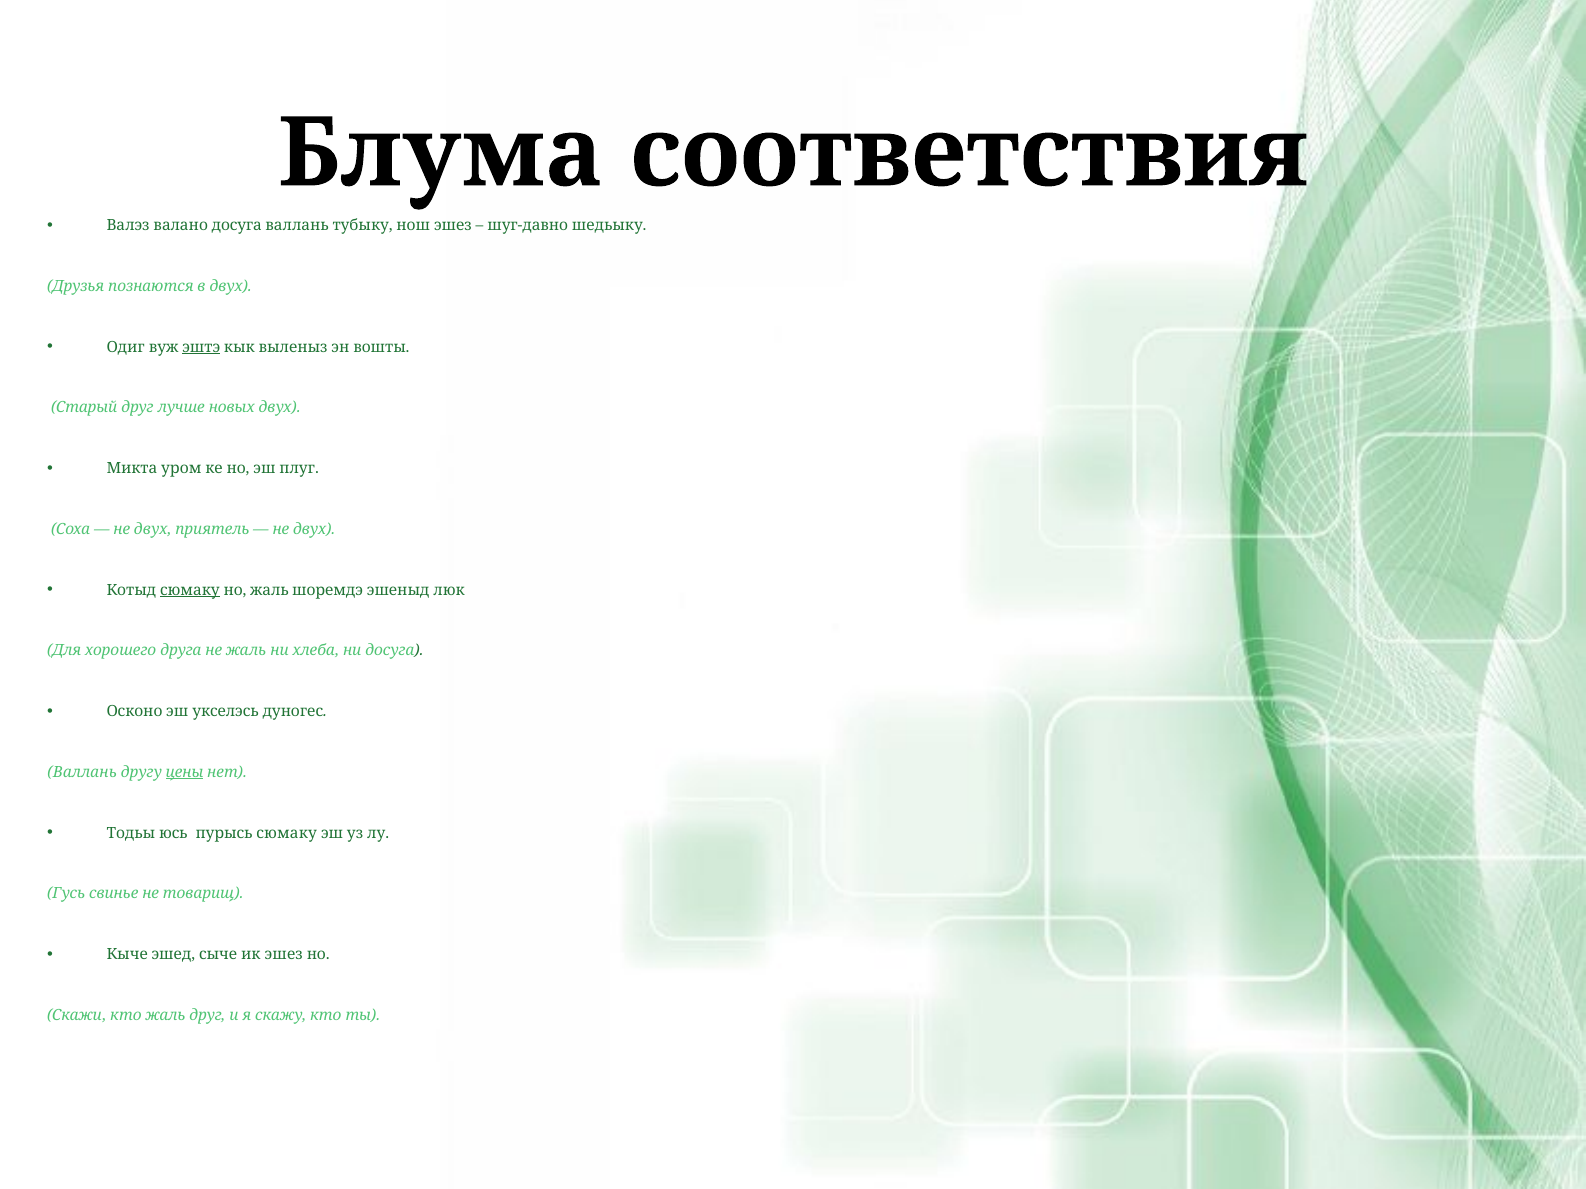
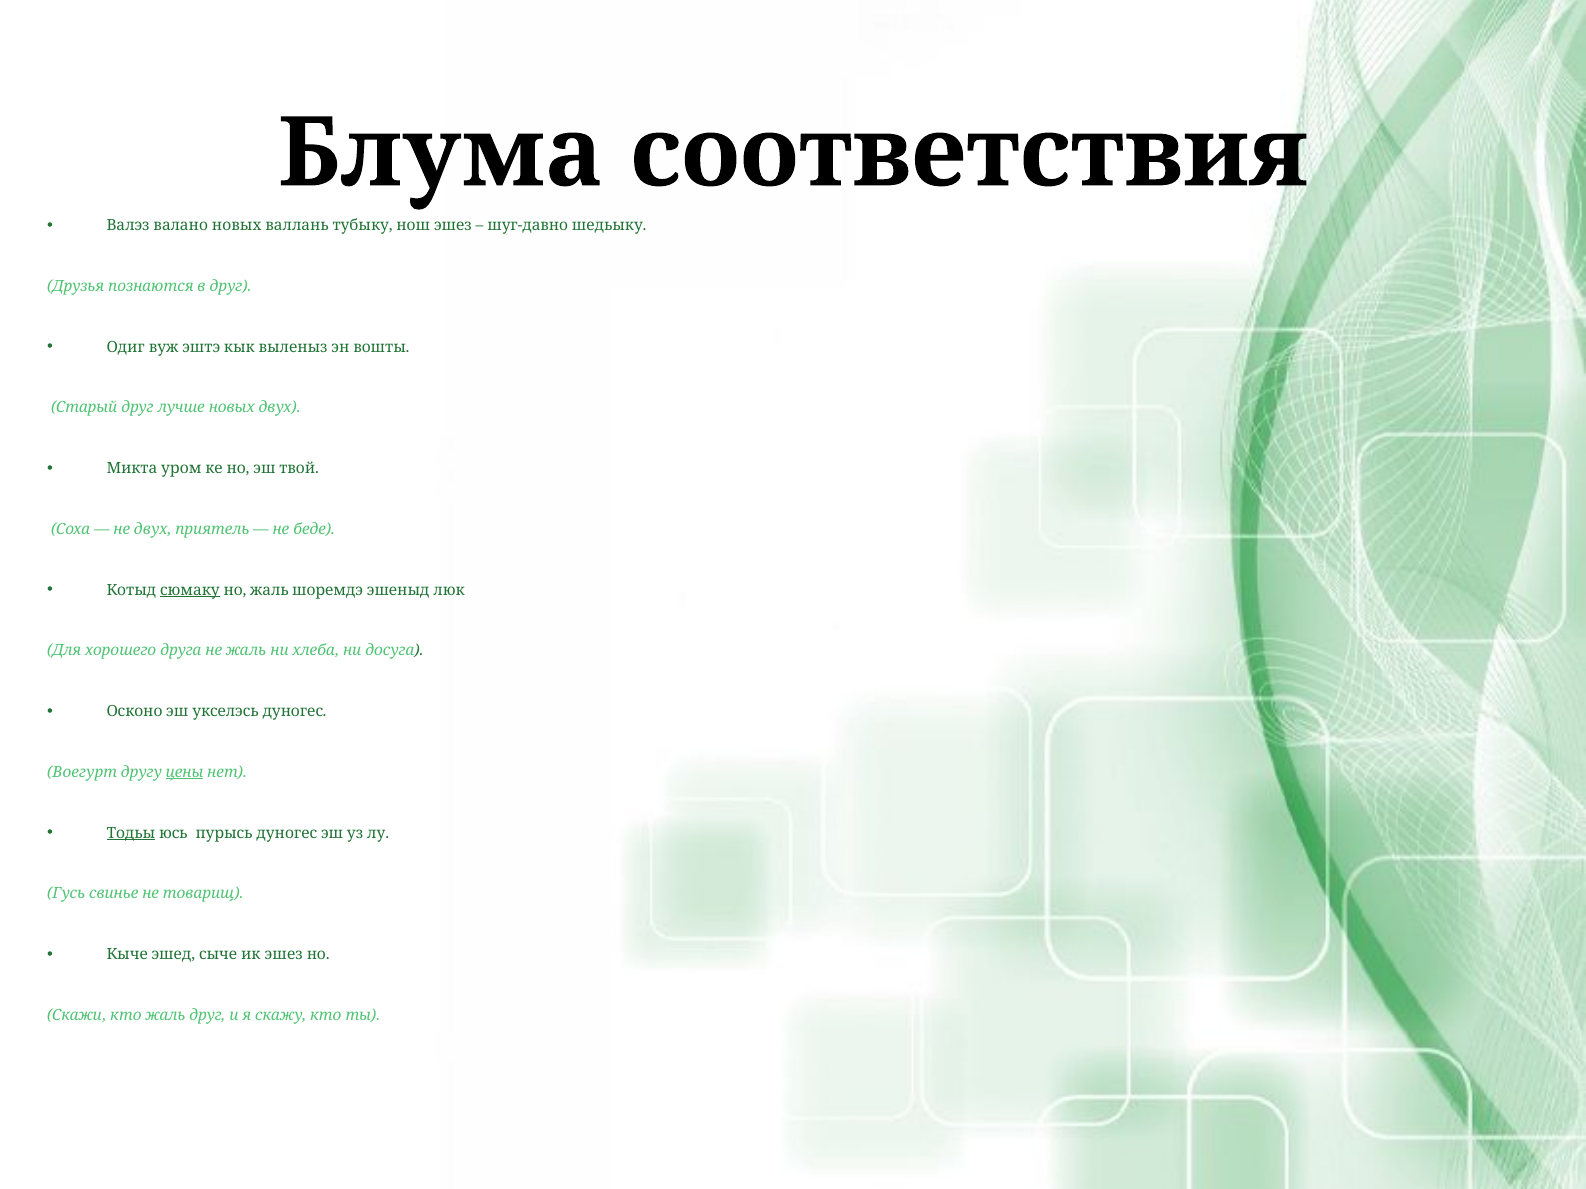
валано досуга: досуга -> новых (237, 226)
в двух: двух -> друг (231, 287)
эштэ underline: present -> none (201, 347)
плуг: плуг -> твой (299, 469)
двух: двух -> беде (314, 530)
Валлань: Валлань -> Воегурт (82, 773)
Тодьы underline: none -> present (131, 833)
пурысь сюмаку: сюмаку -> дуногес (287, 833)
